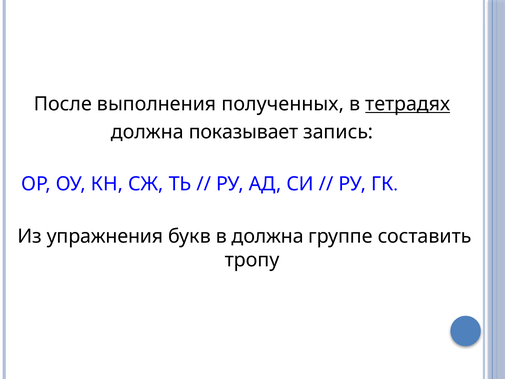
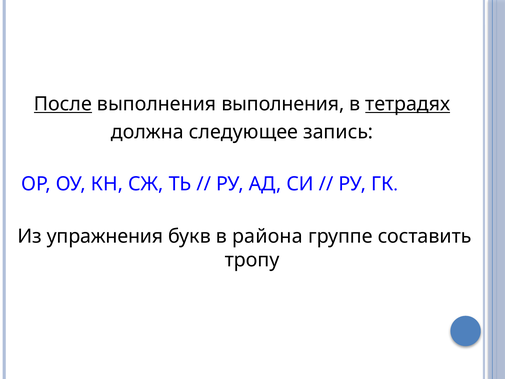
После underline: none -> present (63, 104)
выполнения полученных: полученных -> выполнения (283, 104)
показывает: показывает -> следующее (243, 132)
в должна: должна -> района (267, 236)
